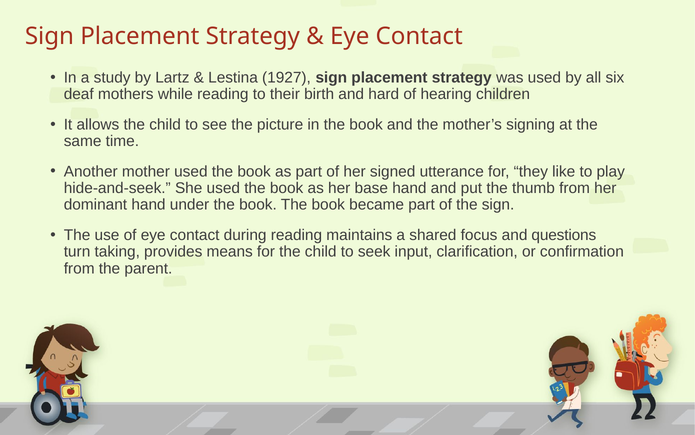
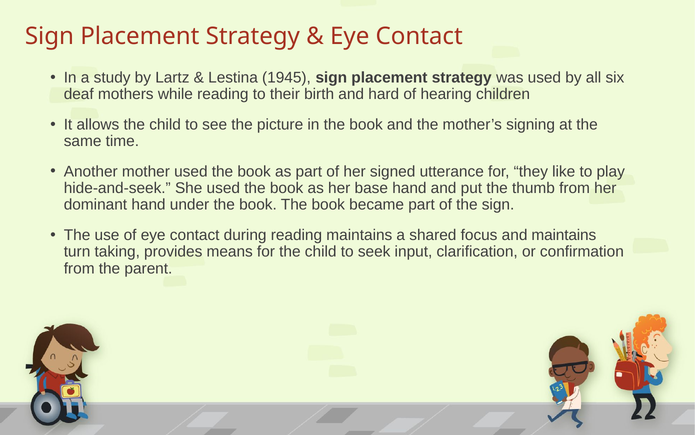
1927: 1927 -> 1945 (287, 78)
and questions: questions -> maintains (564, 235)
